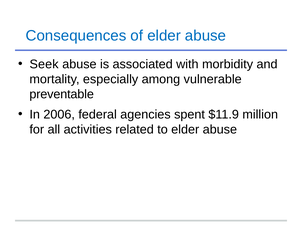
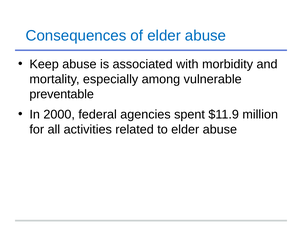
Seek: Seek -> Keep (44, 64)
2006: 2006 -> 2000 (59, 115)
